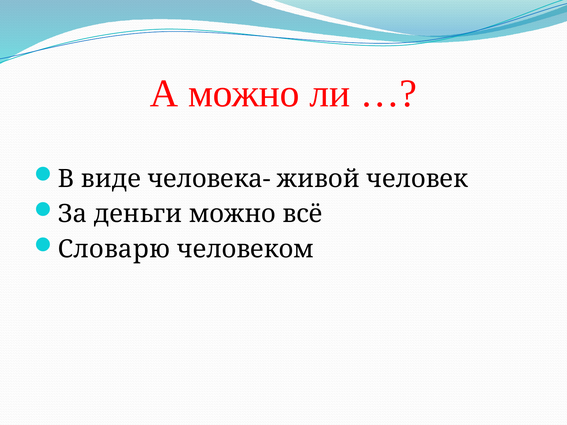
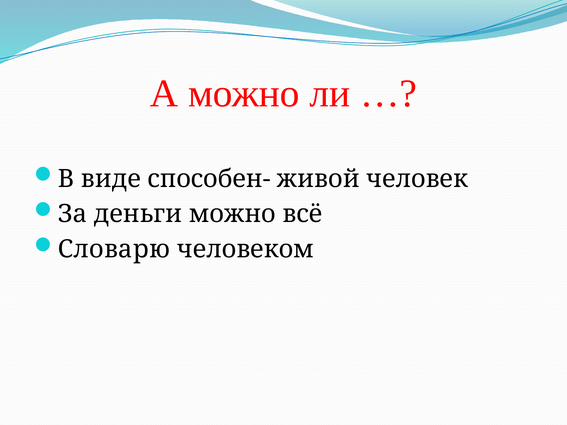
человека-: человека- -> способен- (209, 179)
